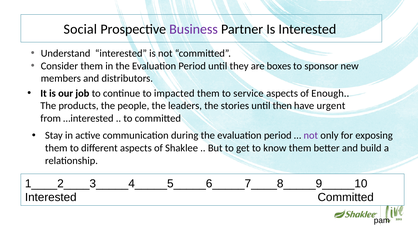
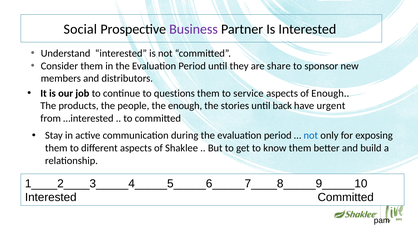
boxes: boxes -> share (279, 66)
impacted: impacted -> questions (174, 93)
the leaders: leaders -> enough (185, 106)
then: then -> back (282, 106)
not colour: purple -> blue (311, 136)
